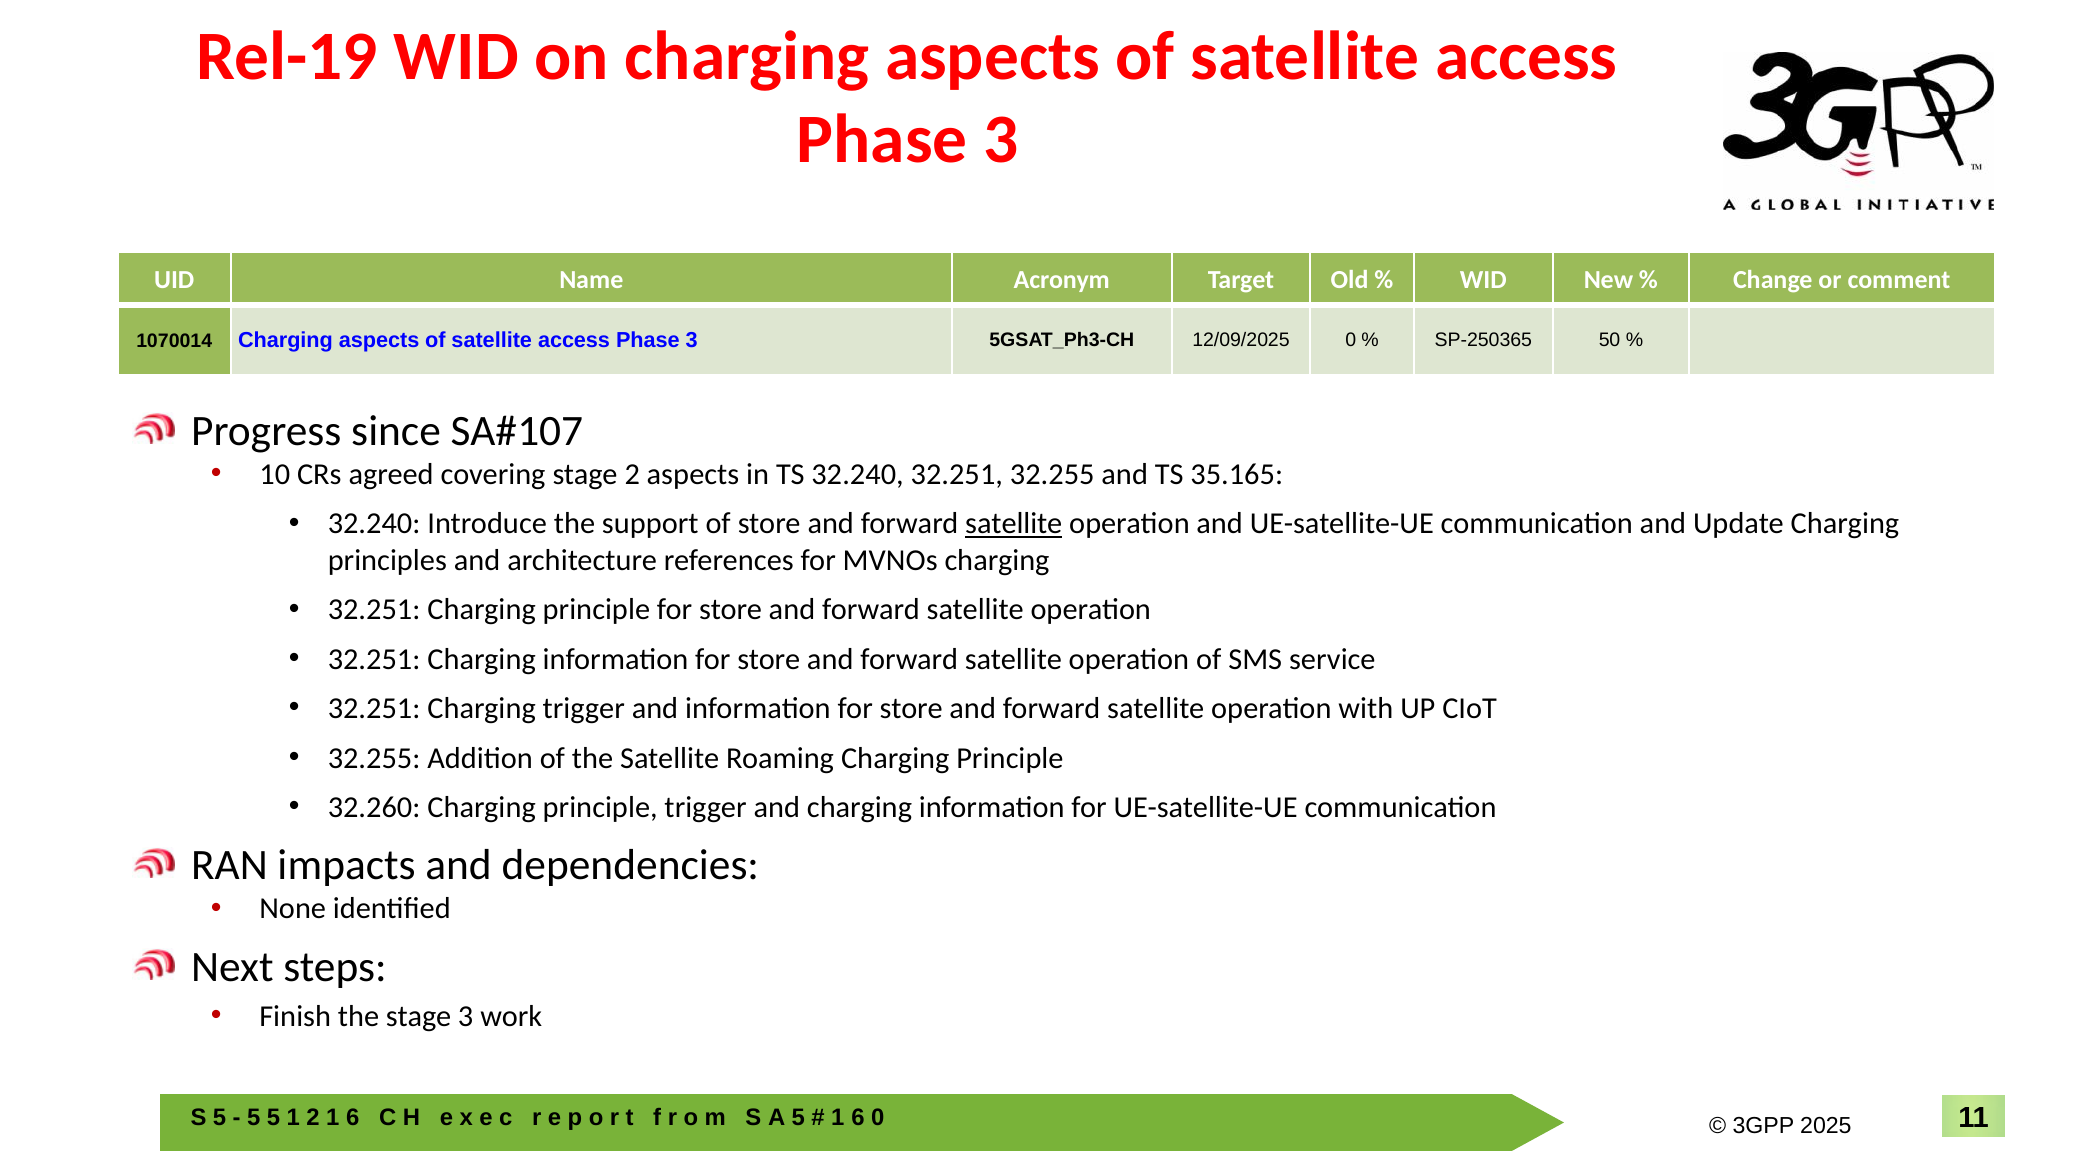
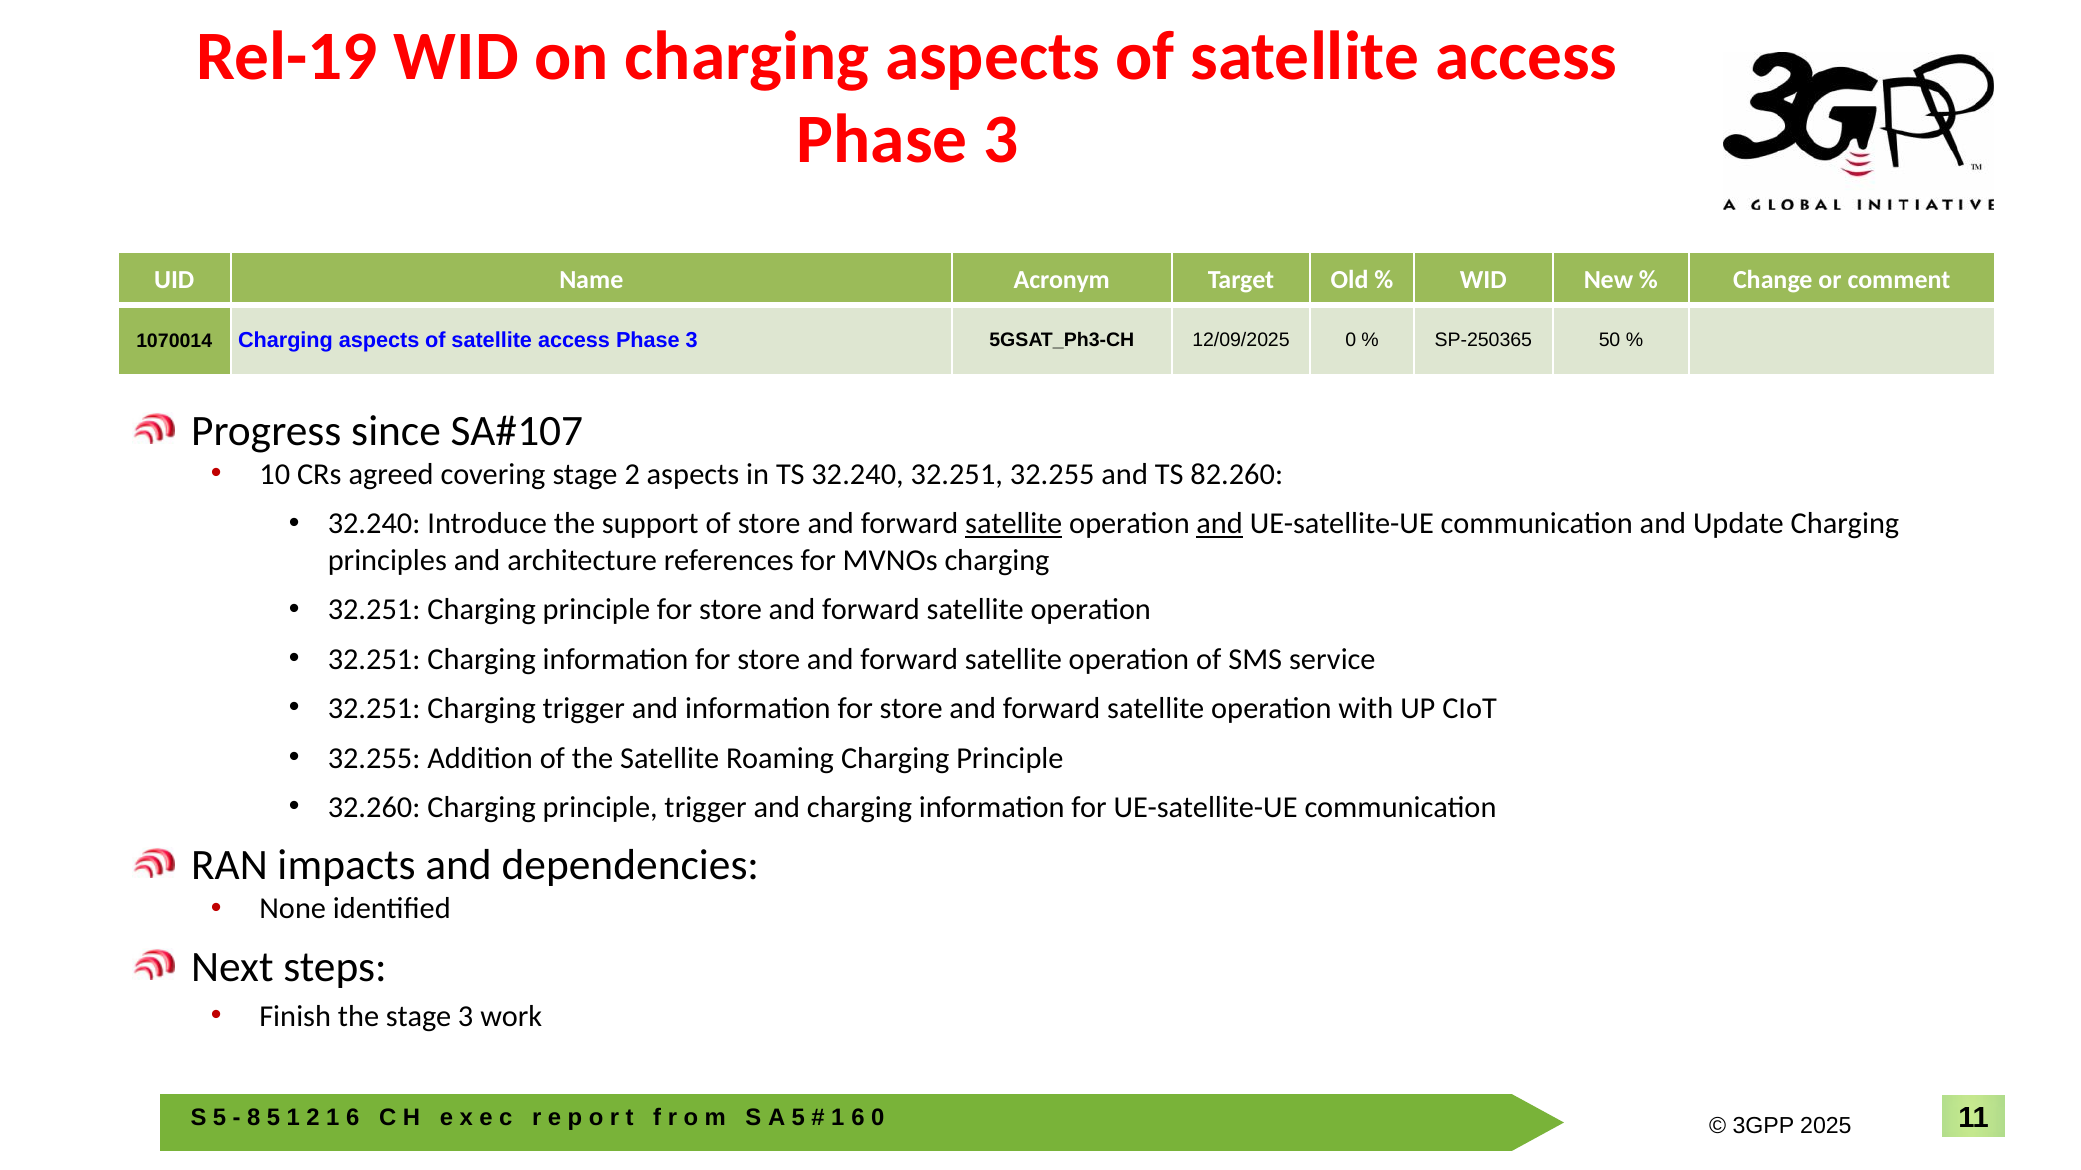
35.165: 35.165 -> 82.260 (1237, 475)
and underline: none -> present (1220, 524)
5: 5 -> 8 (254, 1118)
